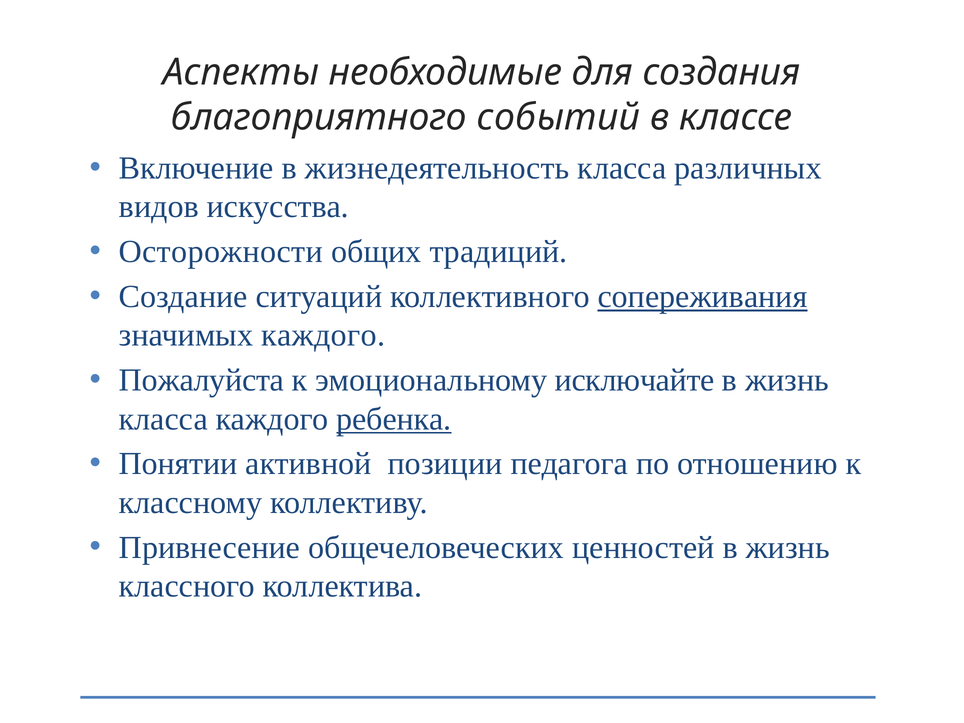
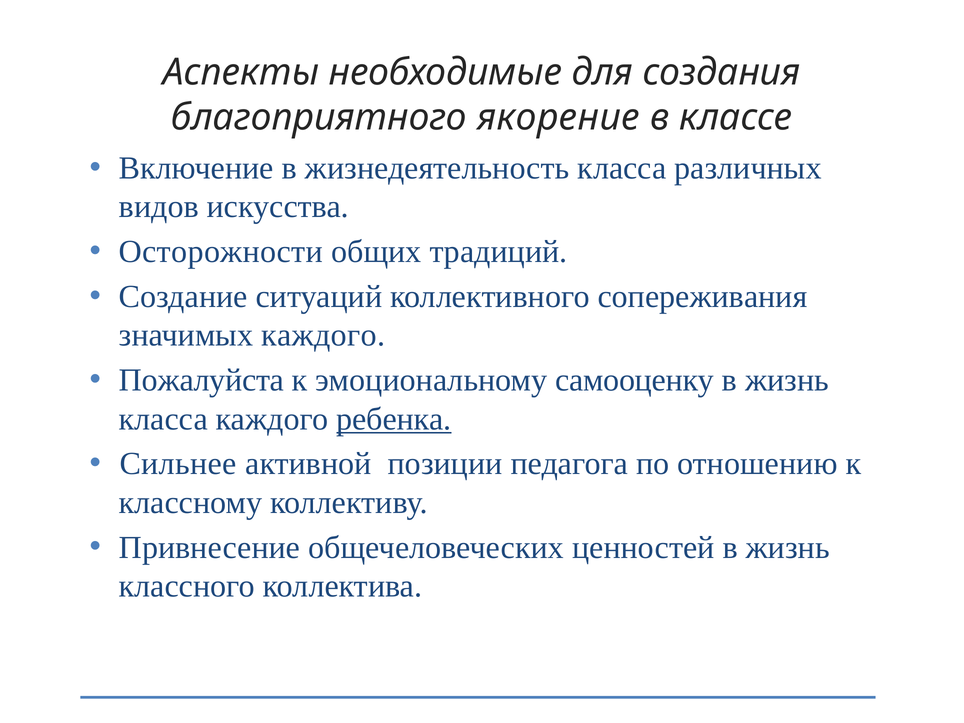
событий: событий -> якорение (558, 117)
сопереживания underline: present -> none (702, 297)
исключайте: исключайте -> самооценку (635, 380)
Понятии: Понятии -> Сильнее (178, 464)
